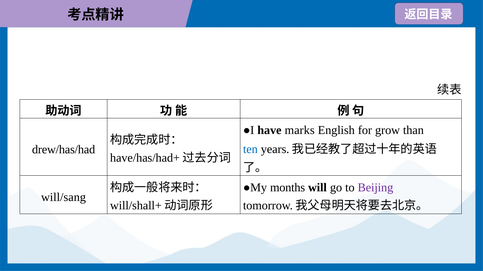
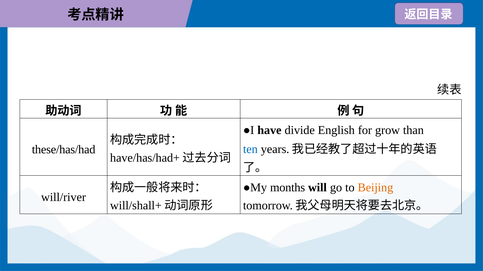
marks: marks -> divide (300, 131)
drew/has/had: drew/has/had -> these/has/had (64, 150)
Beijing colour: purple -> orange (375, 188)
will/sang: will/sang -> will/river (64, 198)
